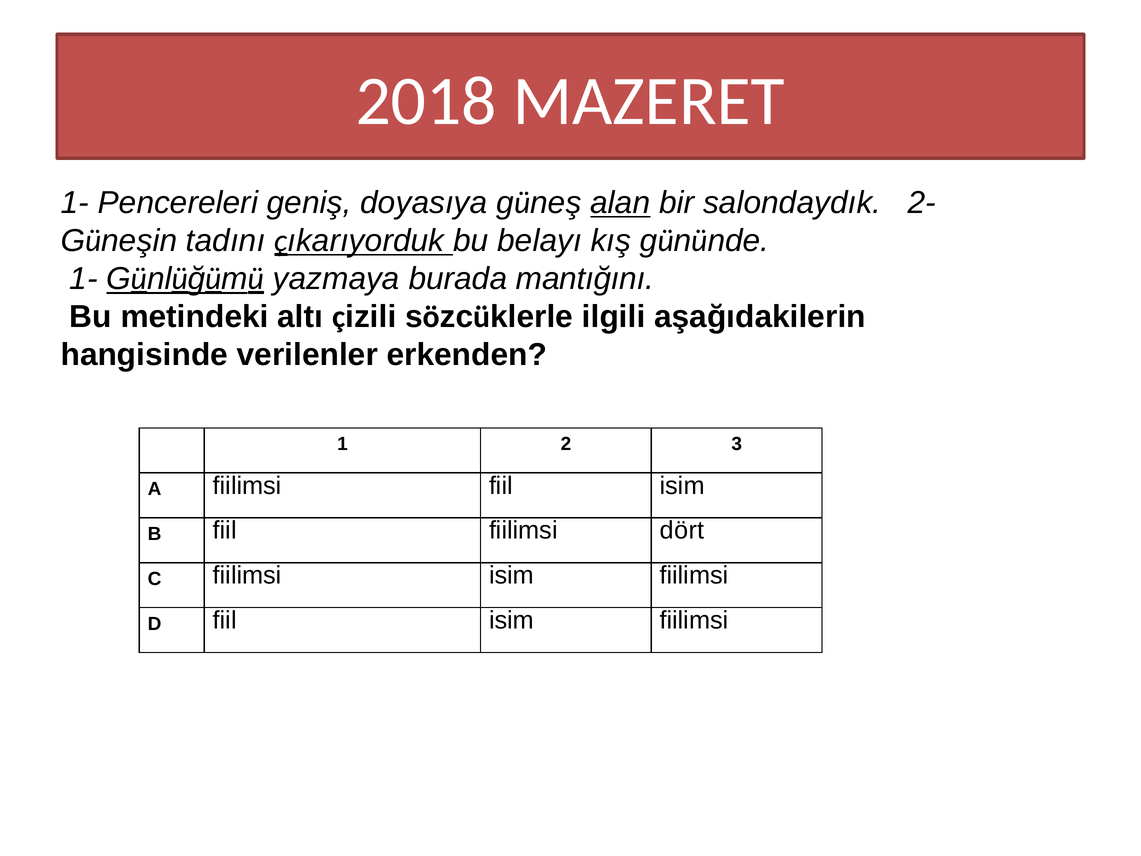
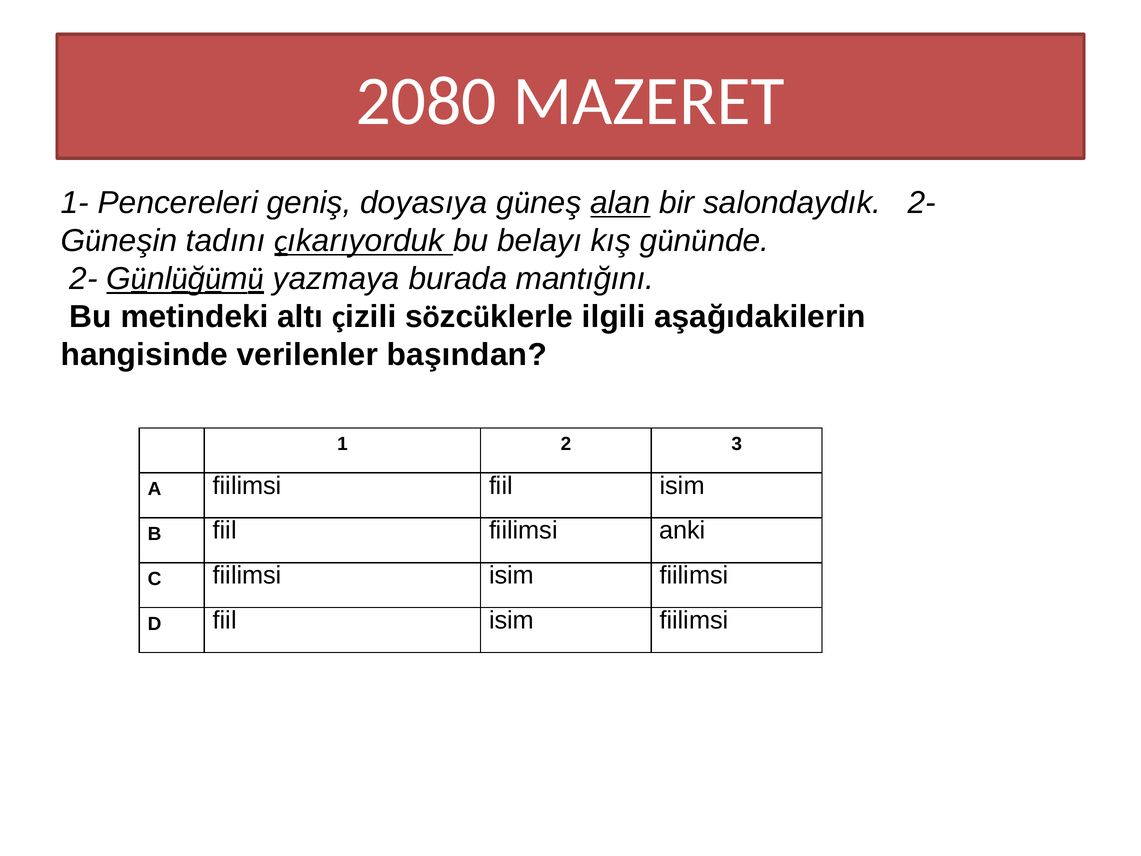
2018: 2018 -> 2080 (426, 101)
1-: 1- -> 2- (84, 279)
erkenden: erkenden -> başından (467, 355)
dört: dört -> anki (682, 530)
